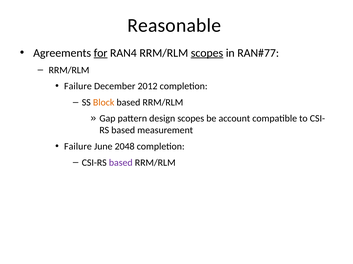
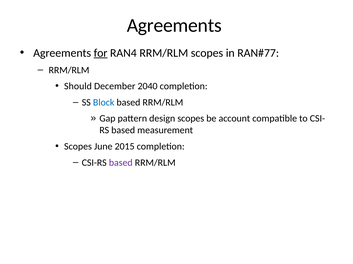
Reasonable: Reasonable -> Agreements (174, 26)
scopes underline: present -> none (207, 53)
Failure: Failure -> Should (78, 86)
2012: 2012 -> 2040 (148, 86)
Block colour: orange -> blue (104, 103)
Failure: Failure -> Scopes (78, 147)
2048: 2048 -> 2015 (125, 147)
